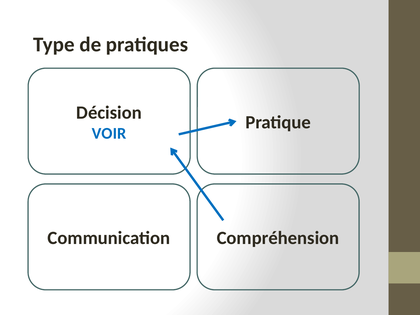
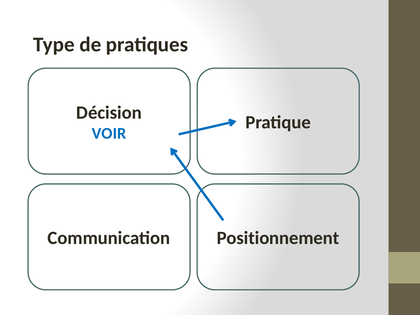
Compréhension: Compréhension -> Positionnement (278, 238)
